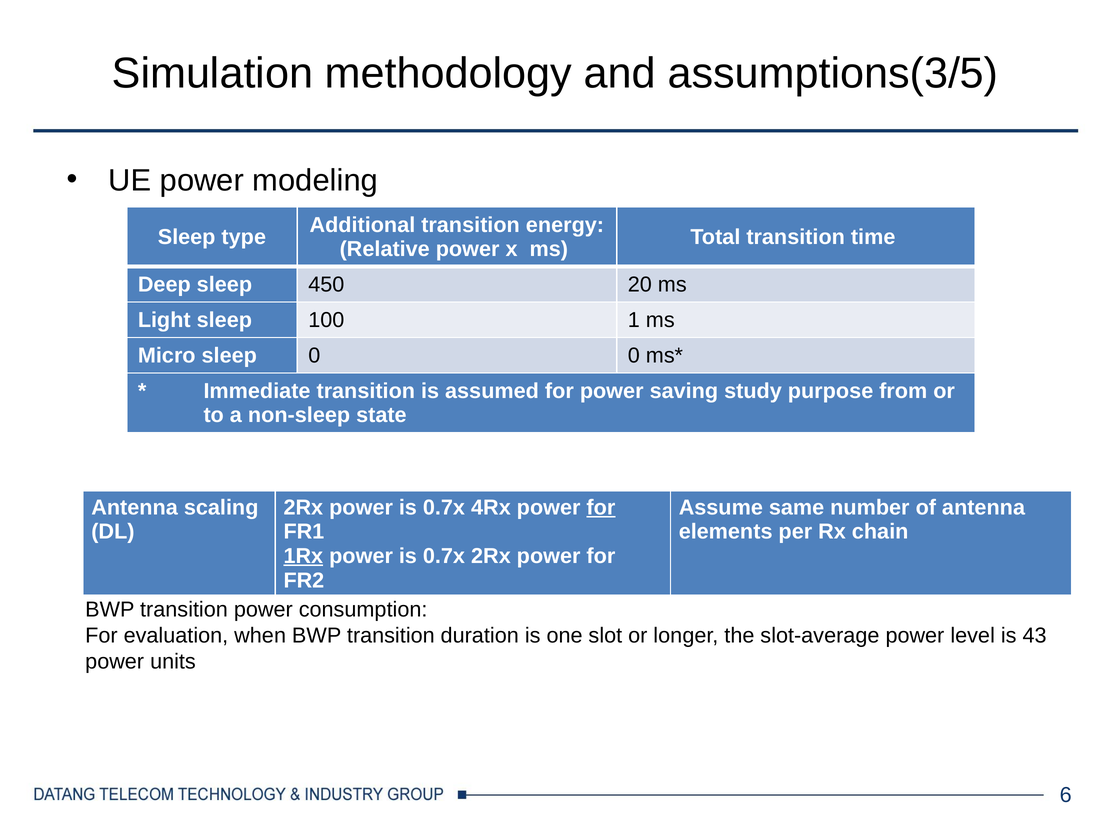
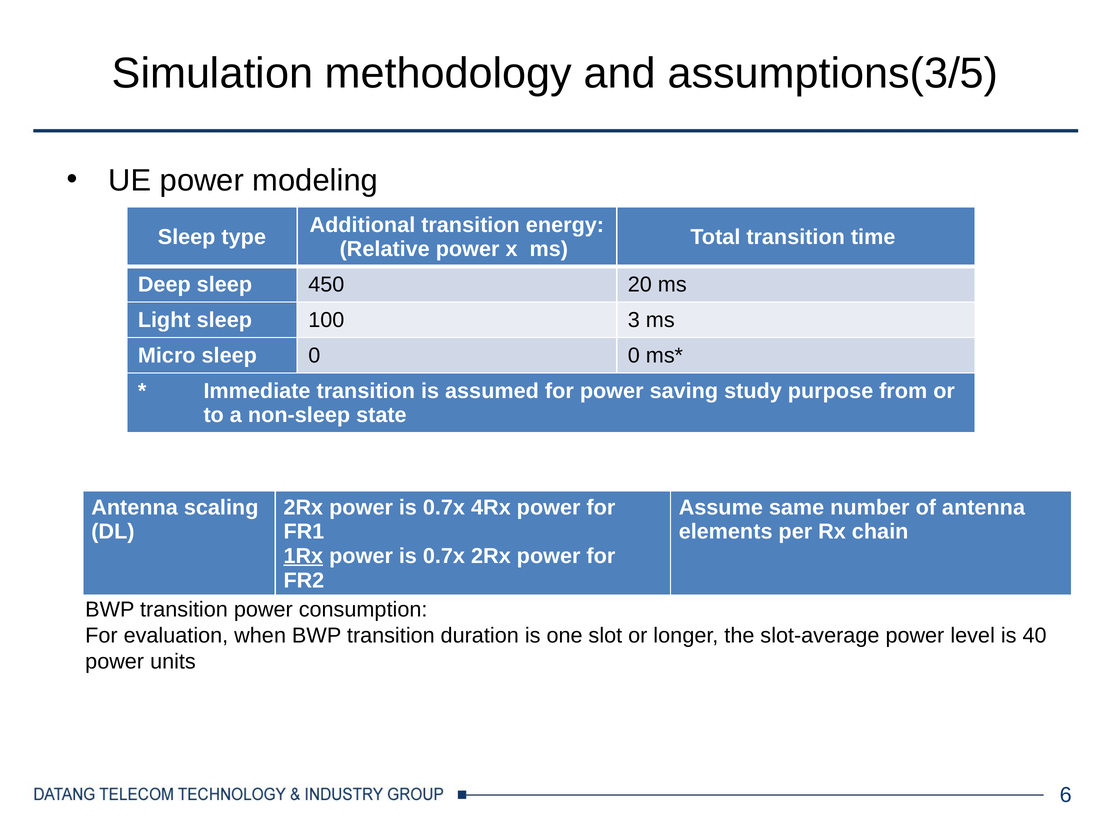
1: 1 -> 3 (634, 320)
for underline: present -> none (601, 507)
43: 43 -> 40 (1035, 635)
